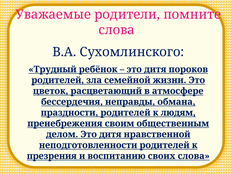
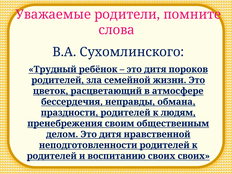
презрения: презрения -> родителей (52, 156)
своих слова: слова -> своих (194, 156)
